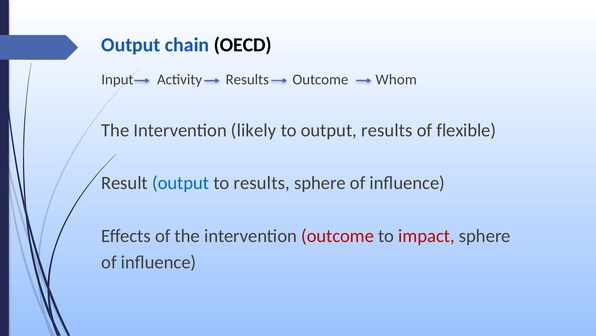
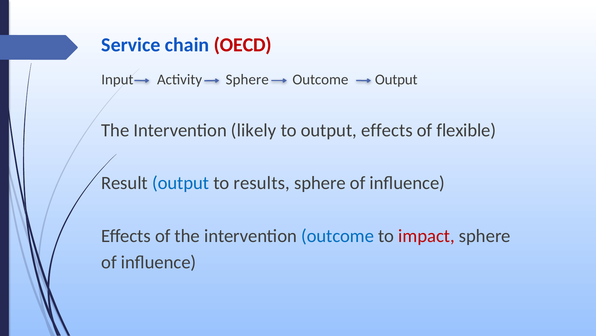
Output: Output -> Service (131, 45)
OECD colour: black -> red (243, 45)
Activity Results: Results -> Sphere (247, 80)
Outcome Whom: Whom -> Output (396, 80)
output results: results -> effects (387, 130)
outcome colour: red -> blue (338, 235)
